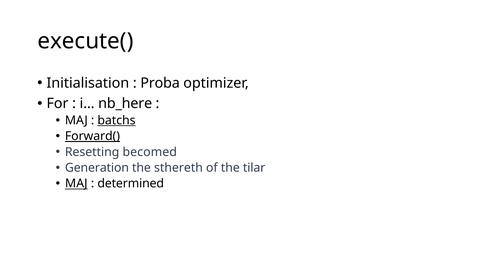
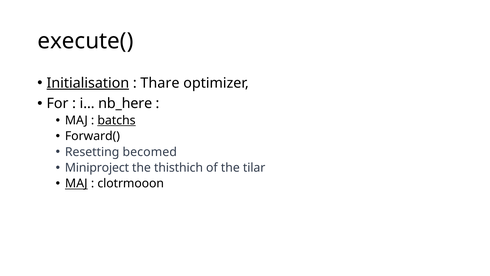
Initialisation underline: none -> present (88, 83)
Proba: Proba -> Thare (160, 83)
Forward( underline: present -> none (92, 136)
Generation: Generation -> Miniproject (97, 168)
sthereth: sthereth -> thisthich (179, 168)
determined: determined -> clotrmooon (131, 183)
